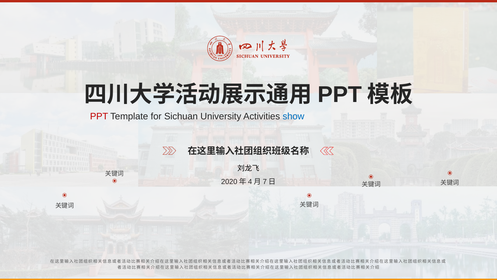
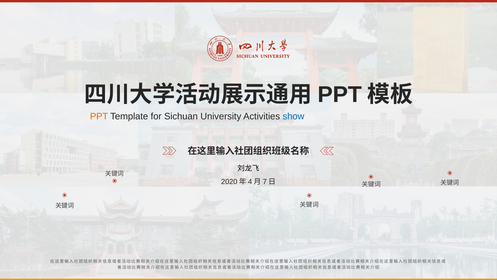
PPT colour: red -> orange (99, 116)
